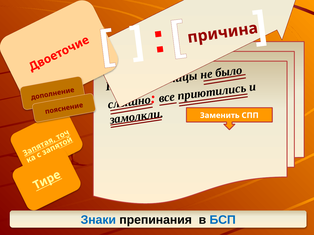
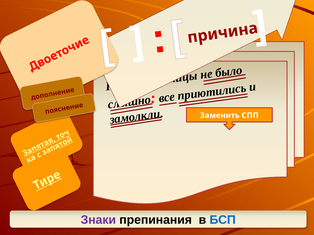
Знаки colour: blue -> purple (98, 220)
